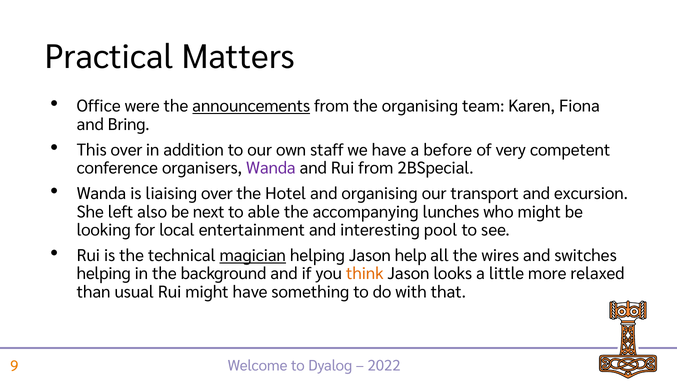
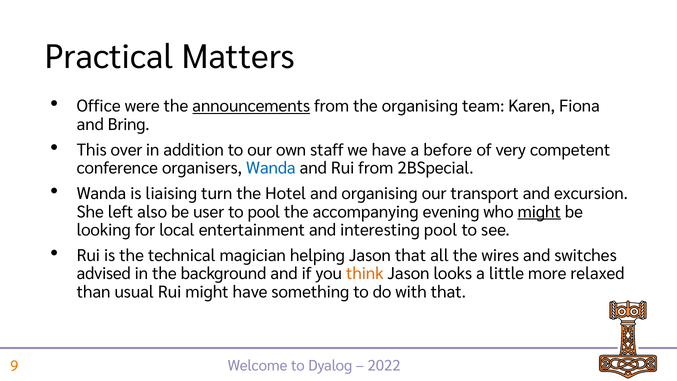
Wanda colour: purple -> blue (271, 168)
liaising over: over -> turn (217, 194)
next: next -> user (209, 212)
to able: able -> pool (264, 212)
lunches: lunches -> evening (451, 212)
might underline: none -> present (539, 212)
magician underline: present -> none (253, 255)
Jason help: help -> that (411, 255)
helping: helping -> advised (104, 274)
